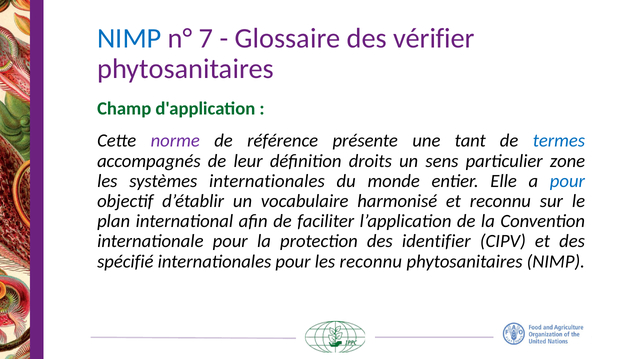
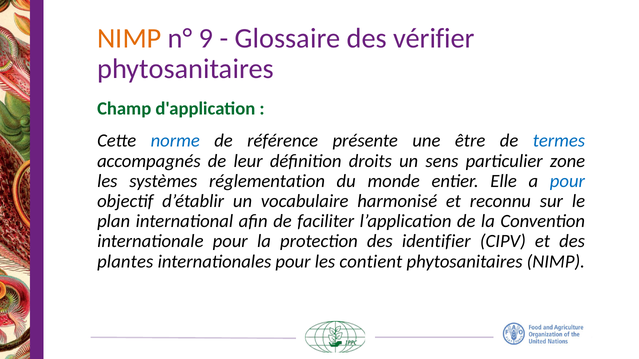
NIMP colour: blue -> orange (129, 38)
7: 7 -> 9 (206, 38)
norme colour: purple -> blue (175, 141)
tant: tant -> être (470, 141)
systèmes internationales: internationales -> réglementation (267, 181)
spécifié: spécifié -> plantes (125, 262)
les reconnu: reconnu -> contient (371, 262)
